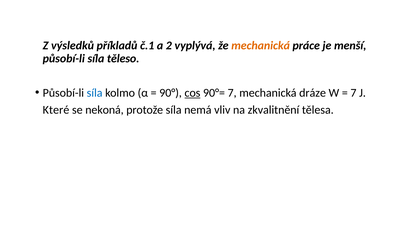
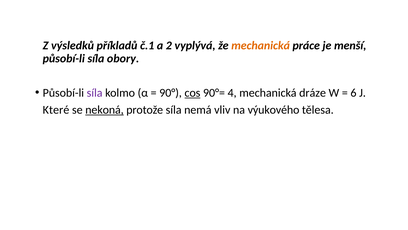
těleso: těleso -> obory (123, 58)
síla colour: blue -> purple (95, 93)
90°= 7: 7 -> 4 (232, 93)
7: 7 -> 6 (354, 93)
nekoná underline: none -> present (104, 110)
zkvalitnění: zkvalitnění -> výukového (274, 110)
